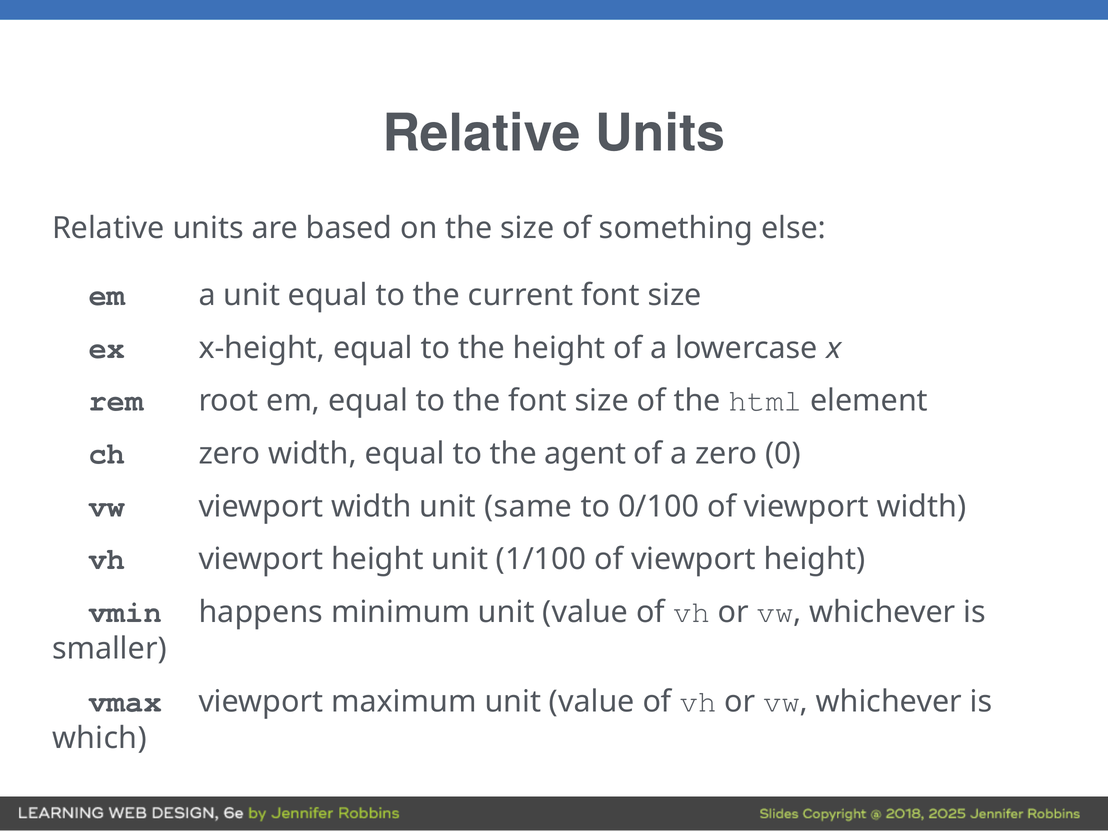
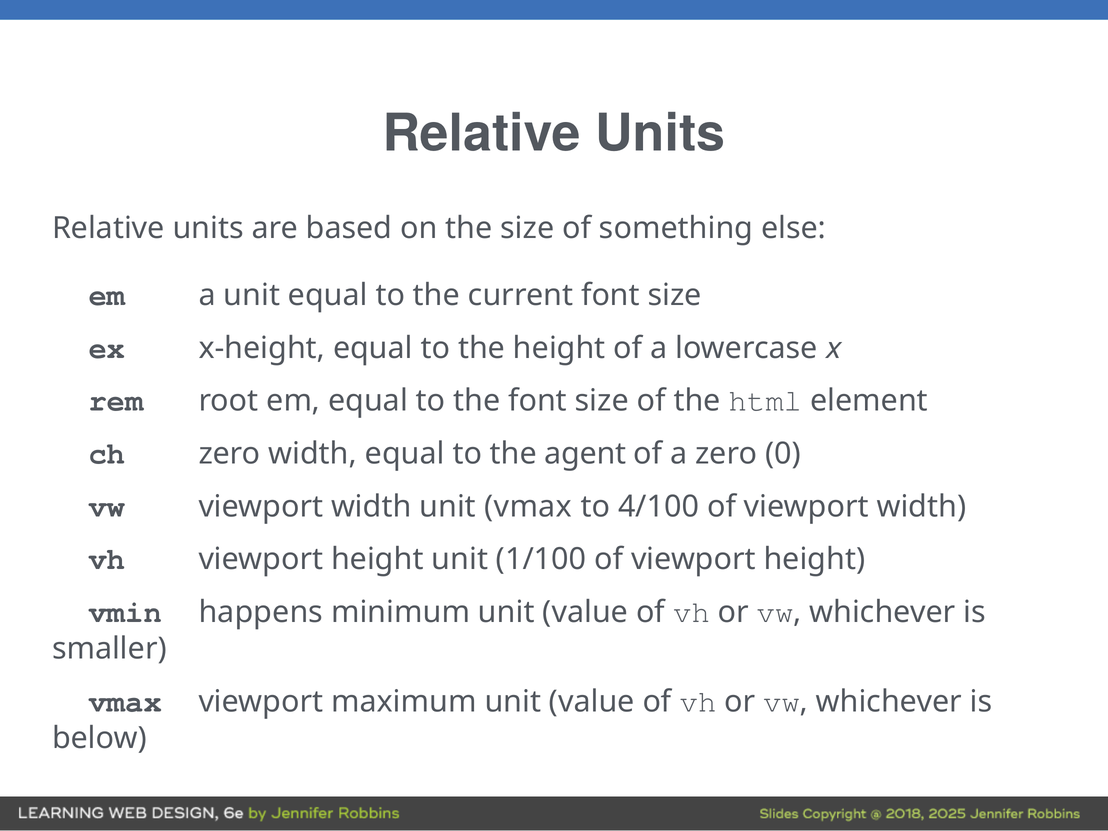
unit same: same -> vmax (528, 507)
0/100: 0/100 -> 4/100 (659, 507)
which: which -> below (100, 738)
